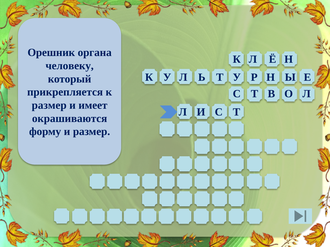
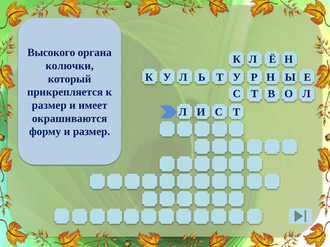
Орешник: Орешник -> Высокого (51, 53)
человеку: человеку -> колючки (70, 66)
